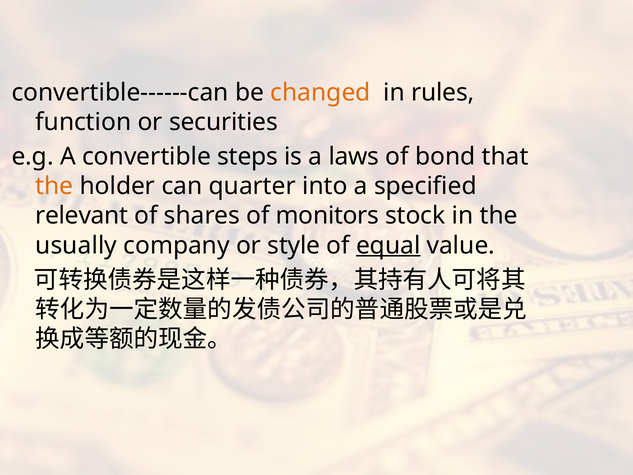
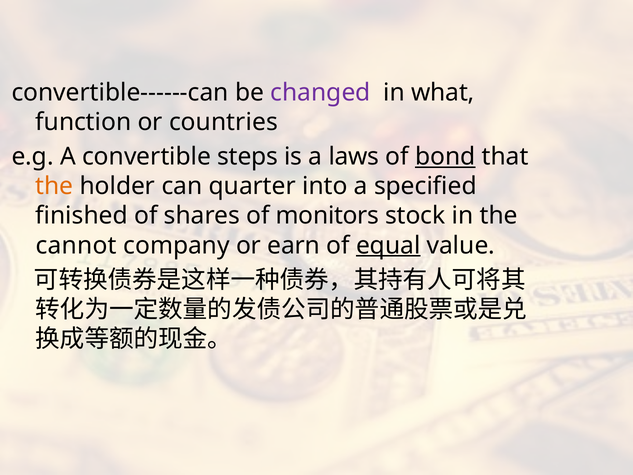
changed colour: orange -> purple (320, 93)
rules: rules -> what (443, 93)
securities: securities -> countries (223, 122)
bond underline: none -> present (445, 157)
relevant: relevant -> finished (82, 216)
usually: usually -> cannot (76, 245)
style: style -> earn (294, 245)
